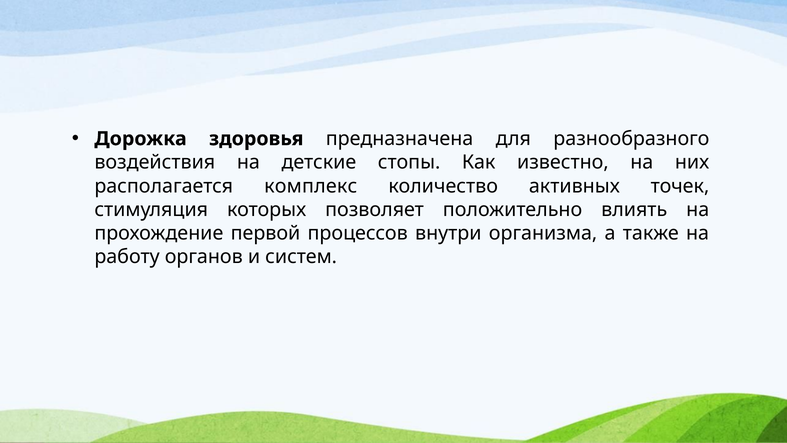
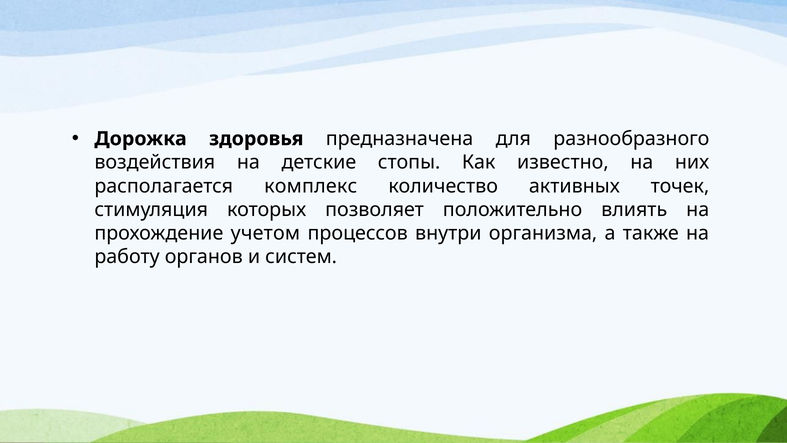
первой: первой -> учетом (265, 233)
